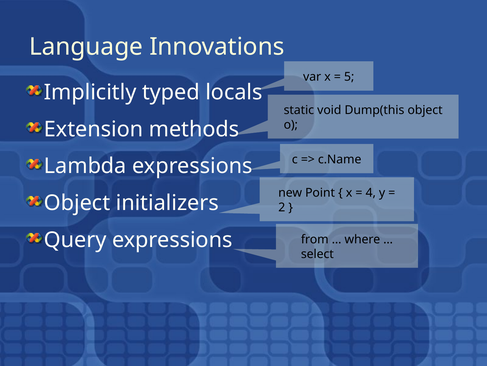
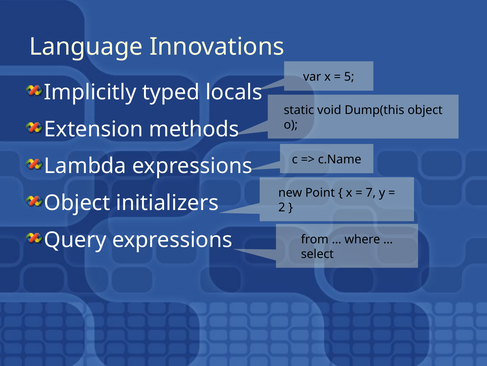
4: 4 -> 7 (371, 192)
